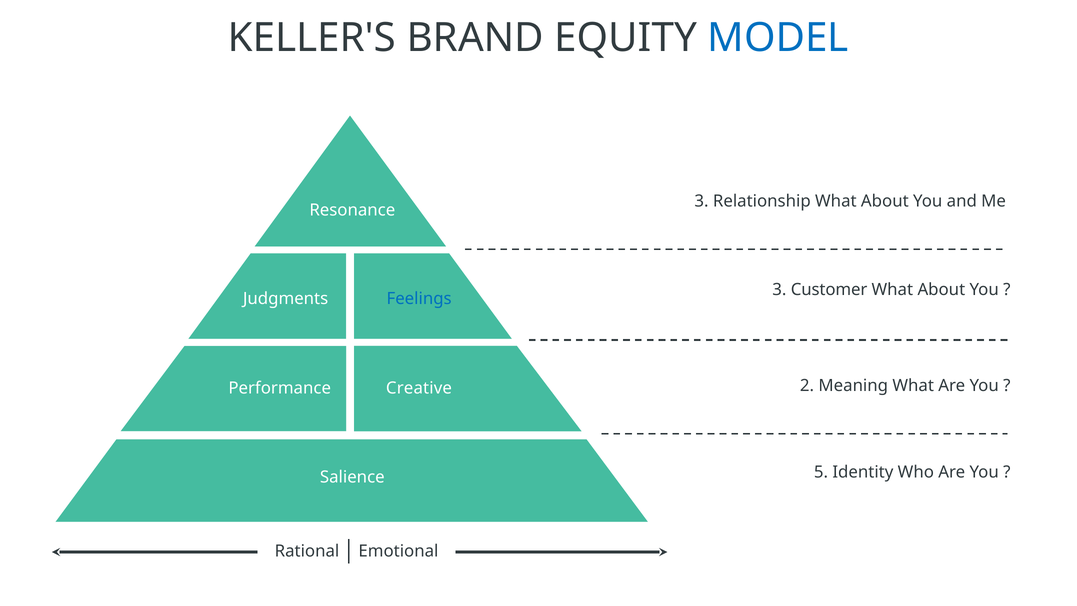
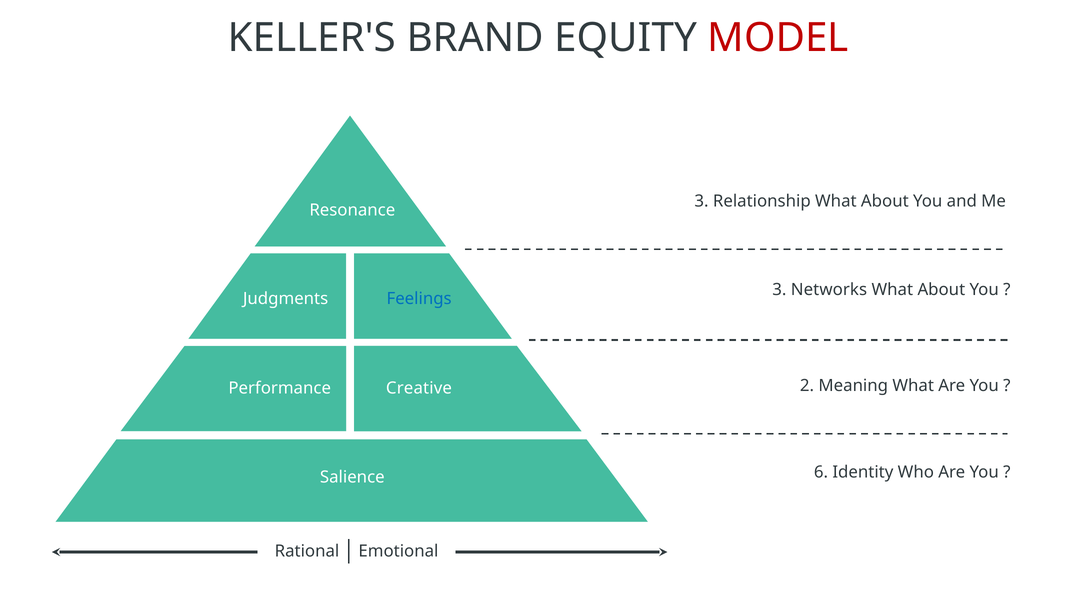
MODEL colour: blue -> red (778, 38)
Customer: Customer -> Networks (829, 290)
5: 5 -> 6 (821, 472)
